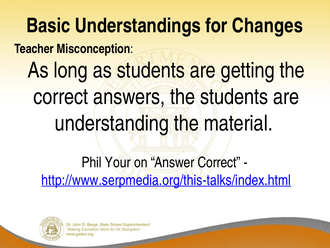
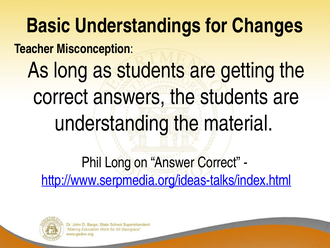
Phil Your: Your -> Long (118, 162)
http://www.serpmedia.org/this-talks/index.html: http://www.serpmedia.org/this-talks/index.html -> http://www.serpmedia.org/ideas-talks/index.html (166, 180)
